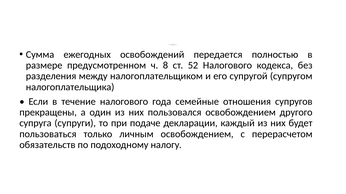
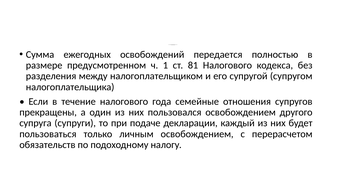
8: 8 -> 1 (165, 66)
52: 52 -> 81 (193, 66)
